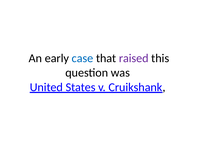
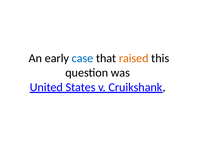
raised colour: purple -> orange (134, 58)
